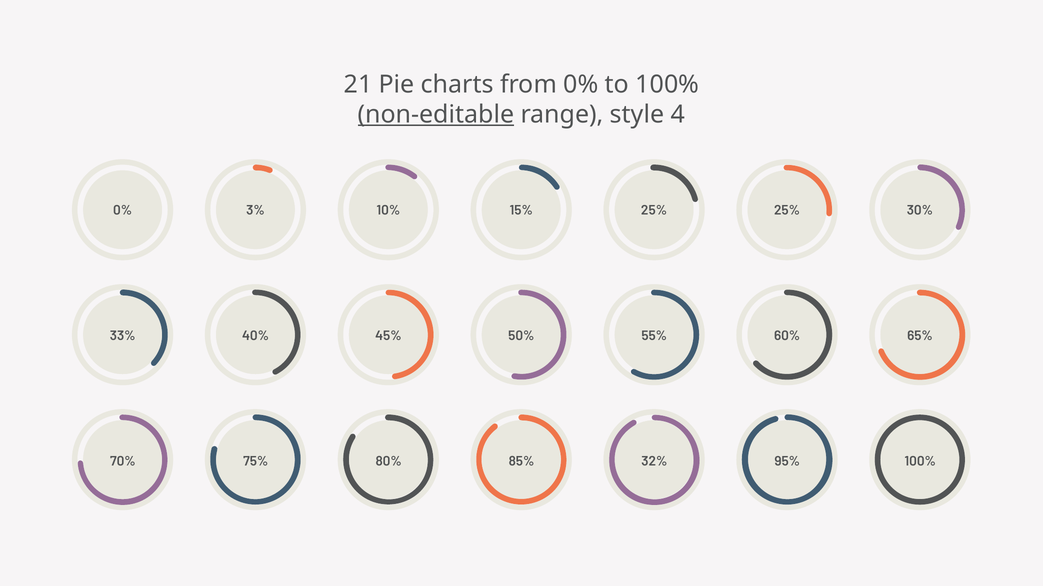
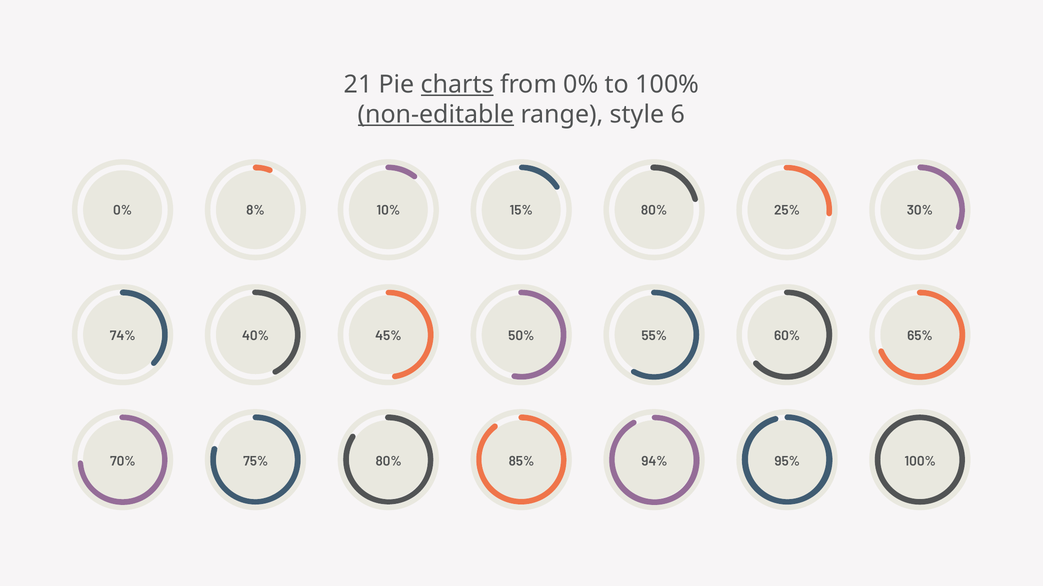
charts underline: none -> present (457, 85)
4: 4 -> 6 (678, 115)
3%: 3% -> 8% (255, 210)
15% 25%: 25% -> 80% (654, 210)
33%: 33% -> 74% (123, 336)
32%: 32% -> 94% (654, 462)
